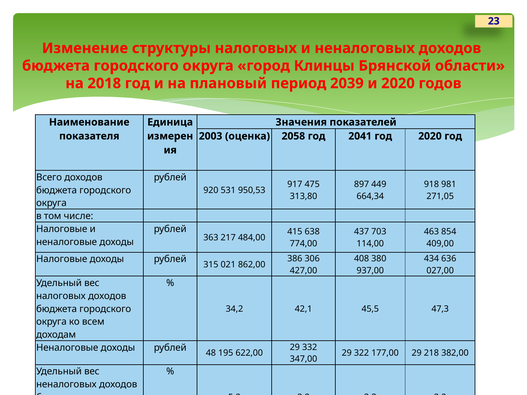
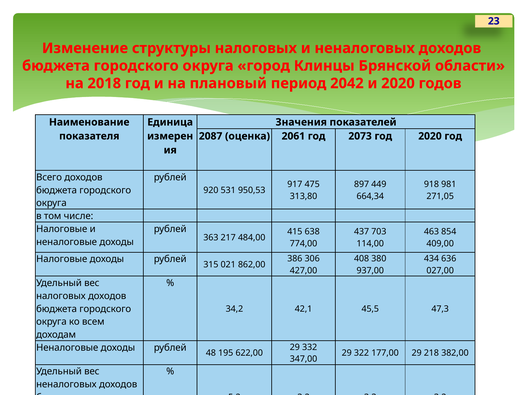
2039: 2039 -> 2042 (347, 83)
2003: 2003 -> 2087 (211, 136)
2058: 2058 -> 2061 (293, 136)
2041: 2041 -> 2073 (360, 136)
